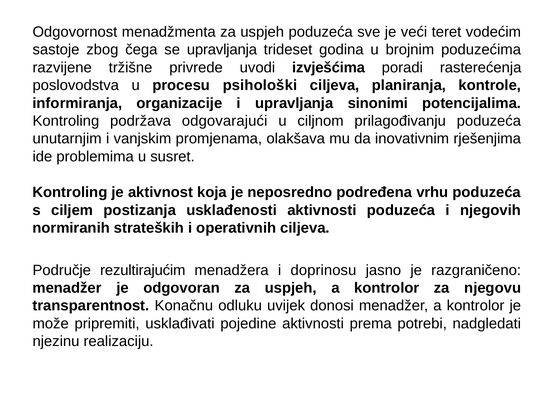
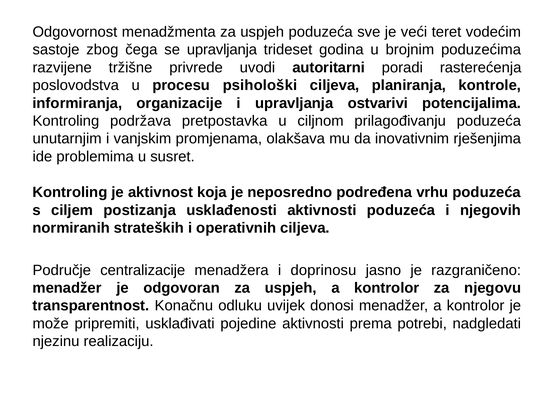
izvješćima: izvješćima -> autoritarni (329, 68)
sinonimi: sinonimi -> ostvarivi (378, 103)
odgovarajući: odgovarajući -> pretpostavka (225, 121)
rezultirajućim: rezultirajućim -> centralizacije (143, 270)
